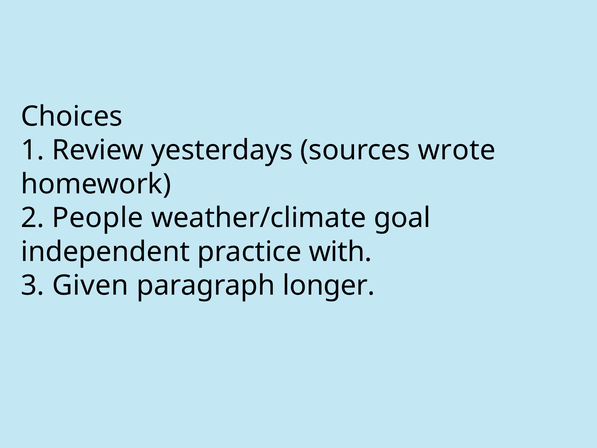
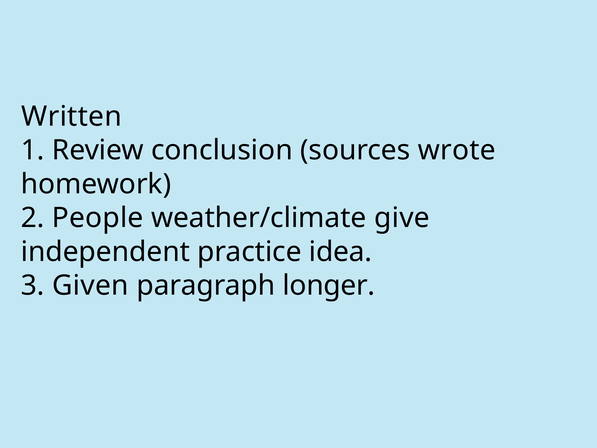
Choices: Choices -> Written (72, 116)
yesterdays: yesterdays -> conclusion (222, 150)
goal: goal -> give (402, 218)
with: with -> idea (340, 252)
